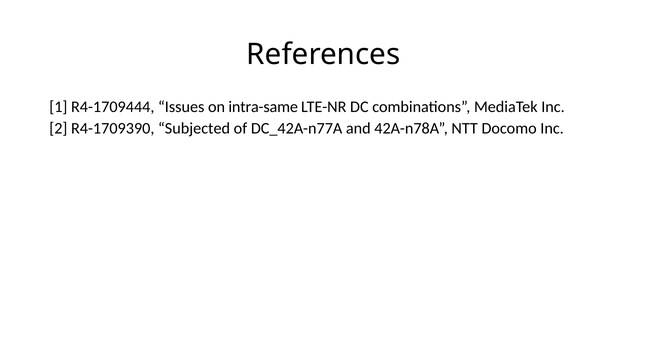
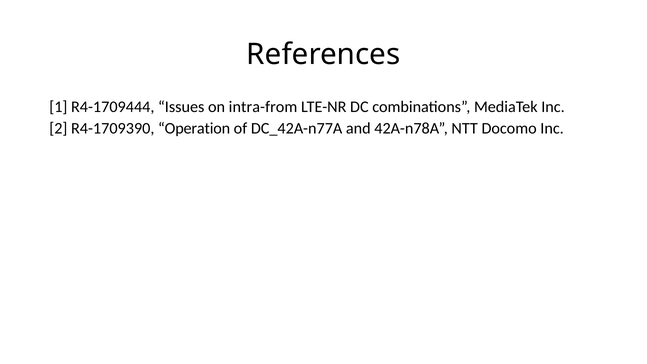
intra-same: intra-same -> intra-from (263, 107)
Subjected: Subjected -> Operation (194, 128)
